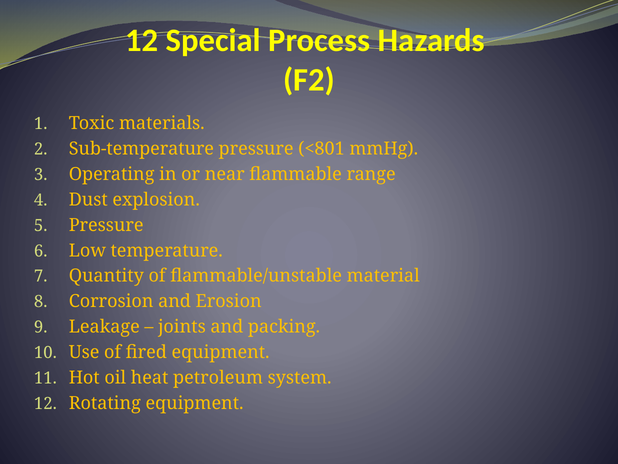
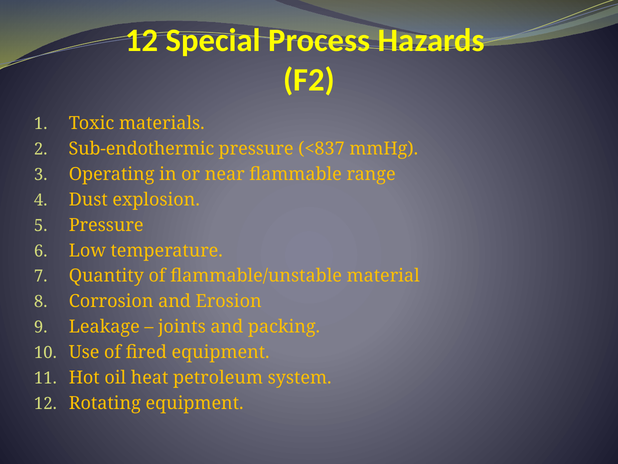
Sub-temperature: Sub-temperature -> Sub-endothermic (141, 149)
<801: <801 -> <837 (321, 149)
